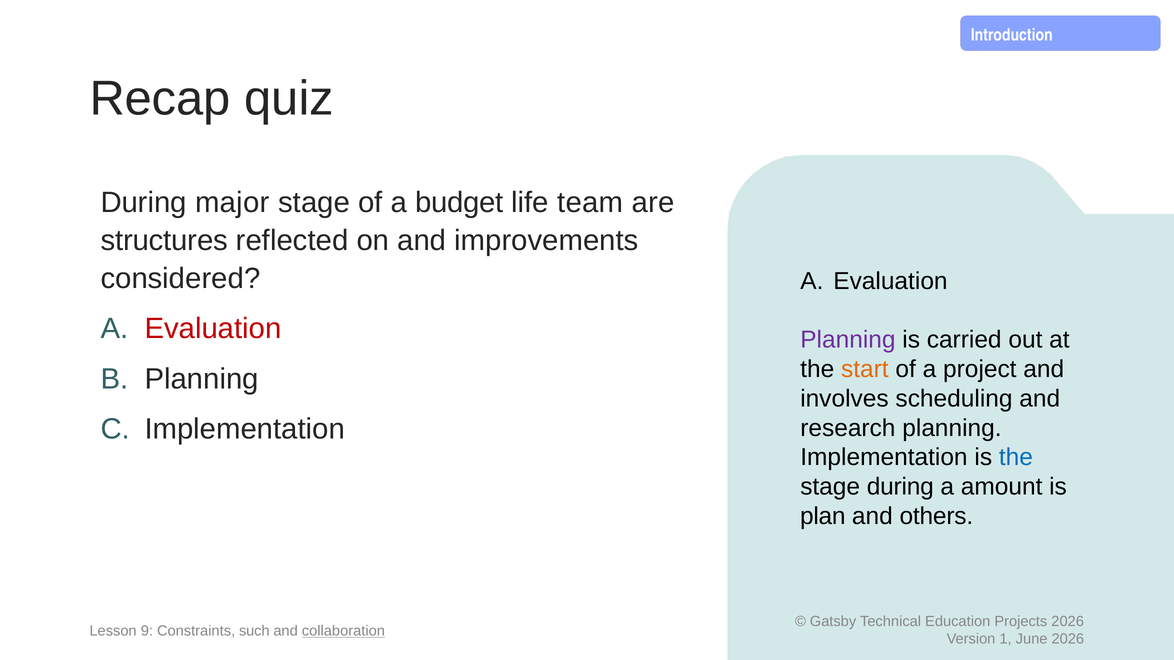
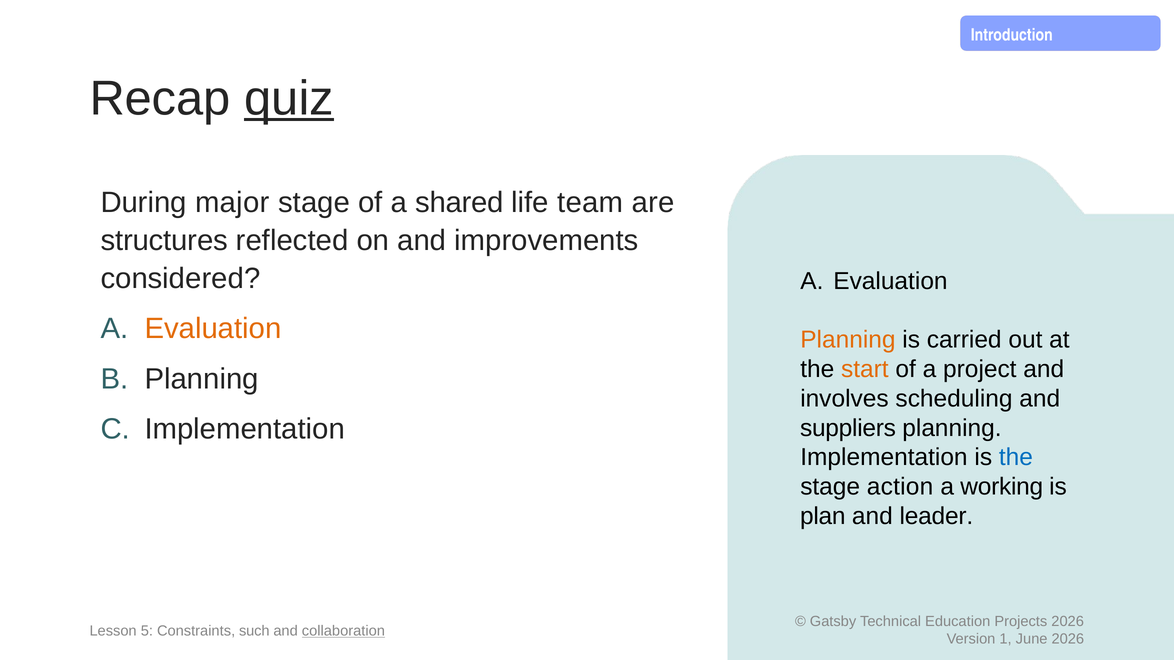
quiz underline: none -> present (289, 99)
budget: budget -> shared (459, 203)
Evaluation colour: red -> orange (213, 329)
Planning colour: purple -> orange (848, 340)
research: research -> suppliers (848, 428)
stage during: during -> action (900, 487)
amount: amount -> working (1002, 487)
others: others -> leader (936, 516)
9: 9 -> 5 (147, 631)
